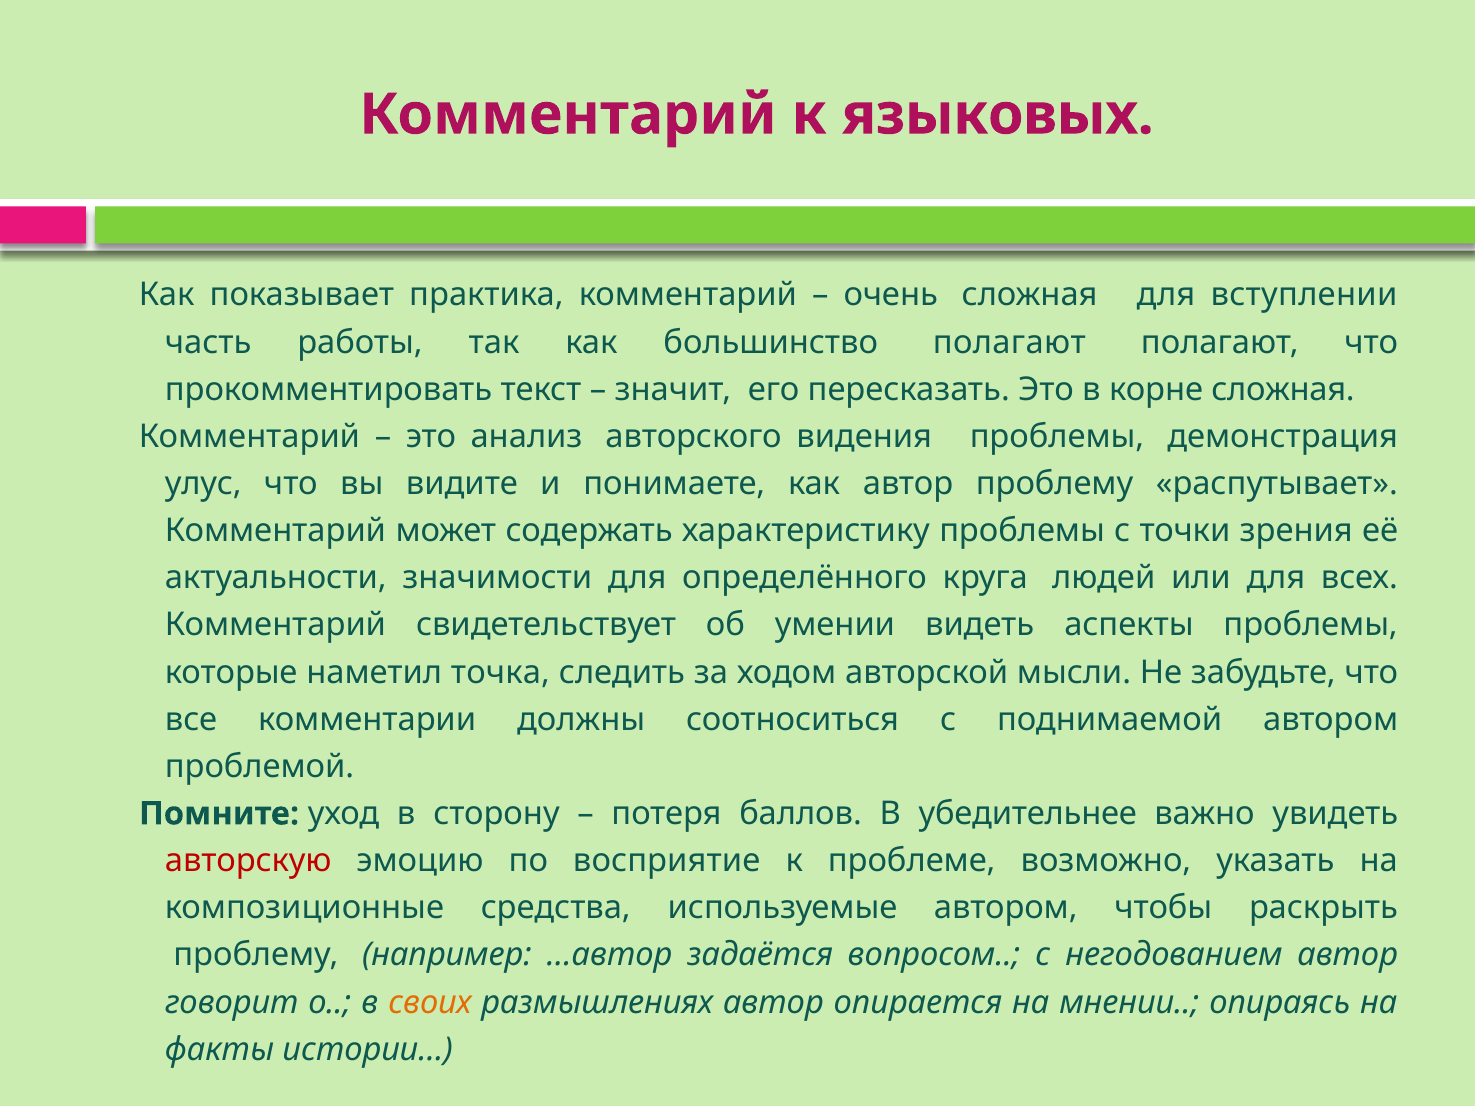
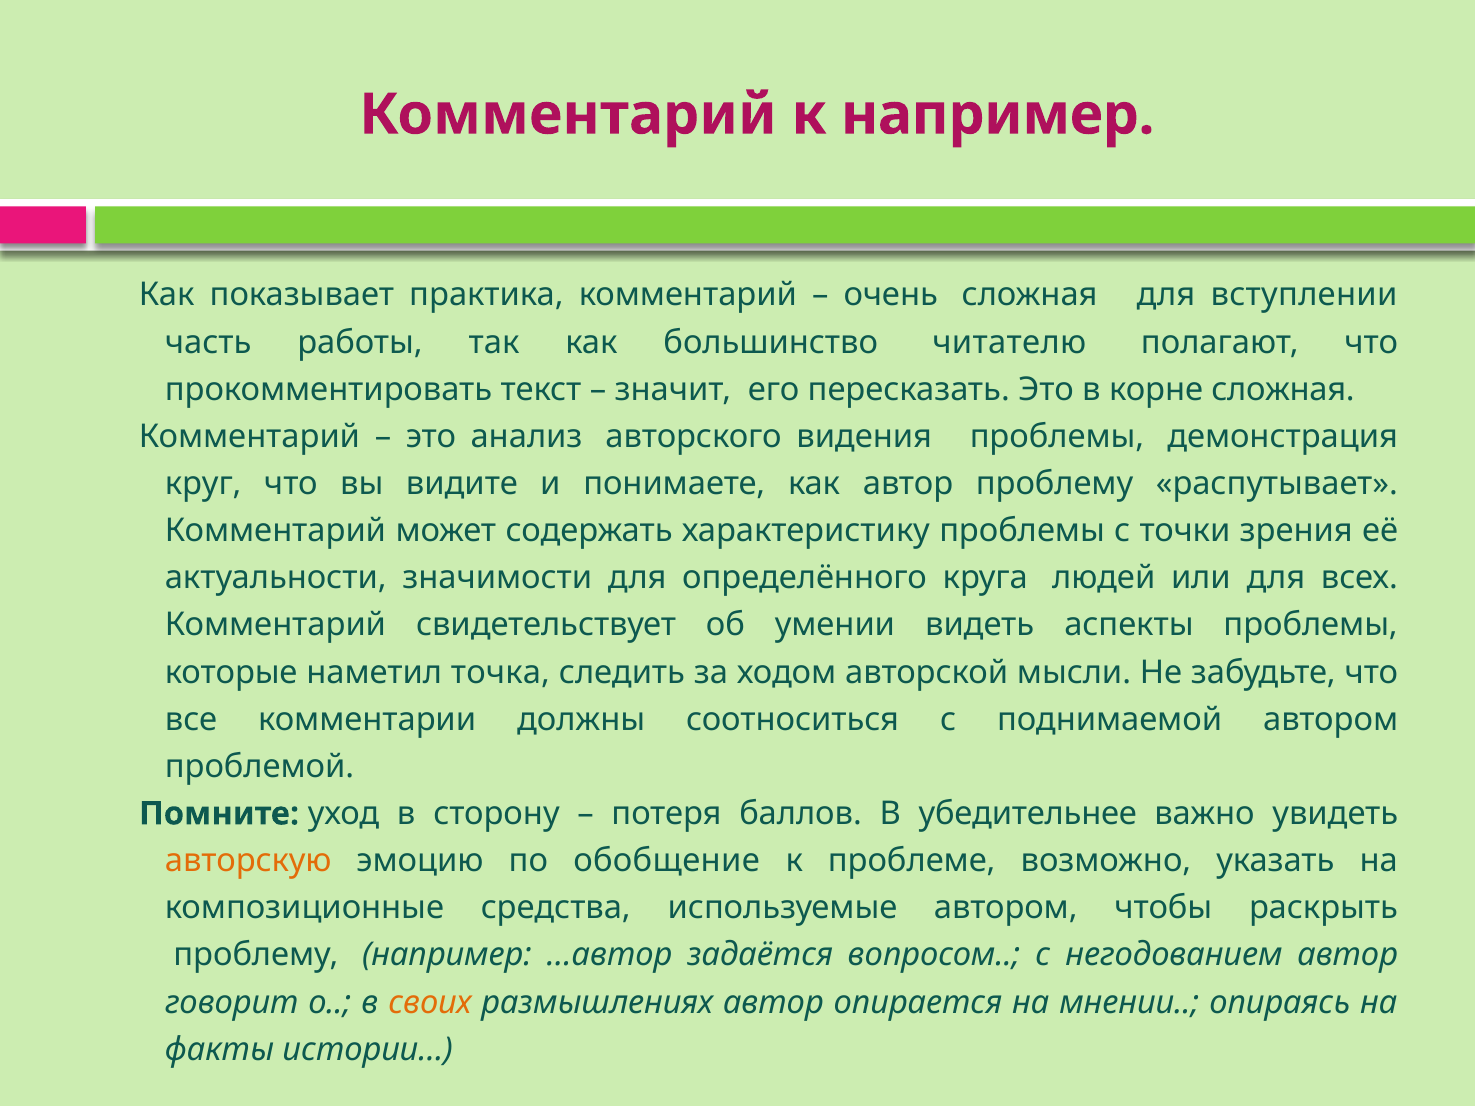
к языковых: языковых -> например (998, 115)
большинство полагают: полагают -> читателю (1009, 342)
улус: улус -> круг (203, 484)
авторскую colour: red -> orange (248, 861)
восприятие: восприятие -> обобщение (667, 861)
